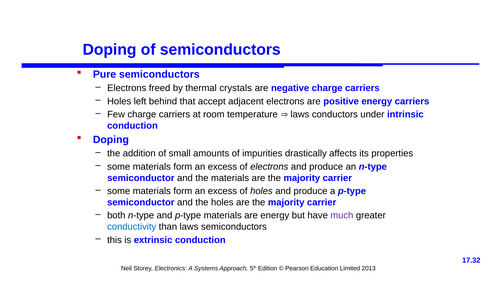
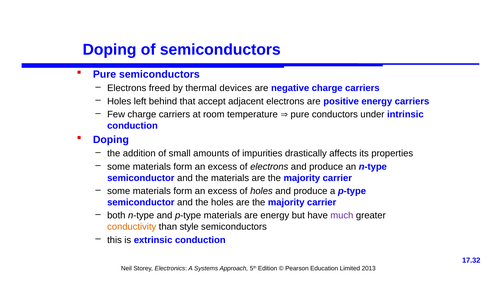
crystals: crystals -> devices (236, 88)
laws: laws -> pure (300, 114)
conductivity colour: blue -> orange (132, 227)
than laws: laws -> style (189, 227)
